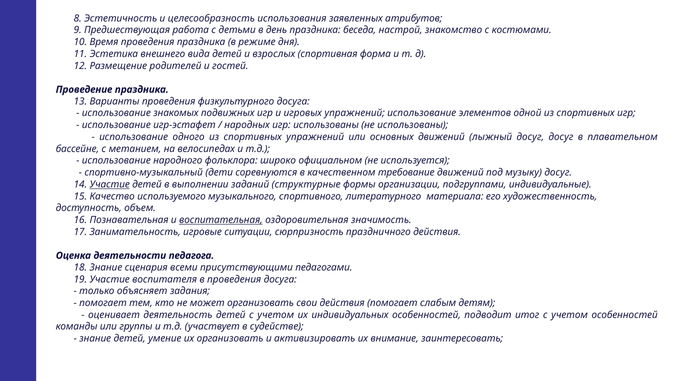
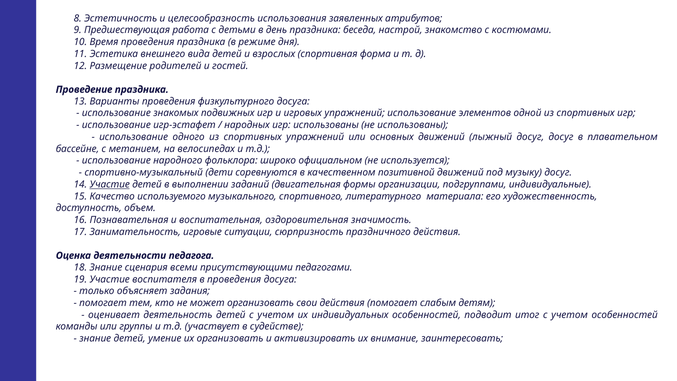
требование: требование -> позитивной (406, 172)
структурные: структурные -> двигательная (306, 184)
воспитательная underline: present -> none (221, 220)
